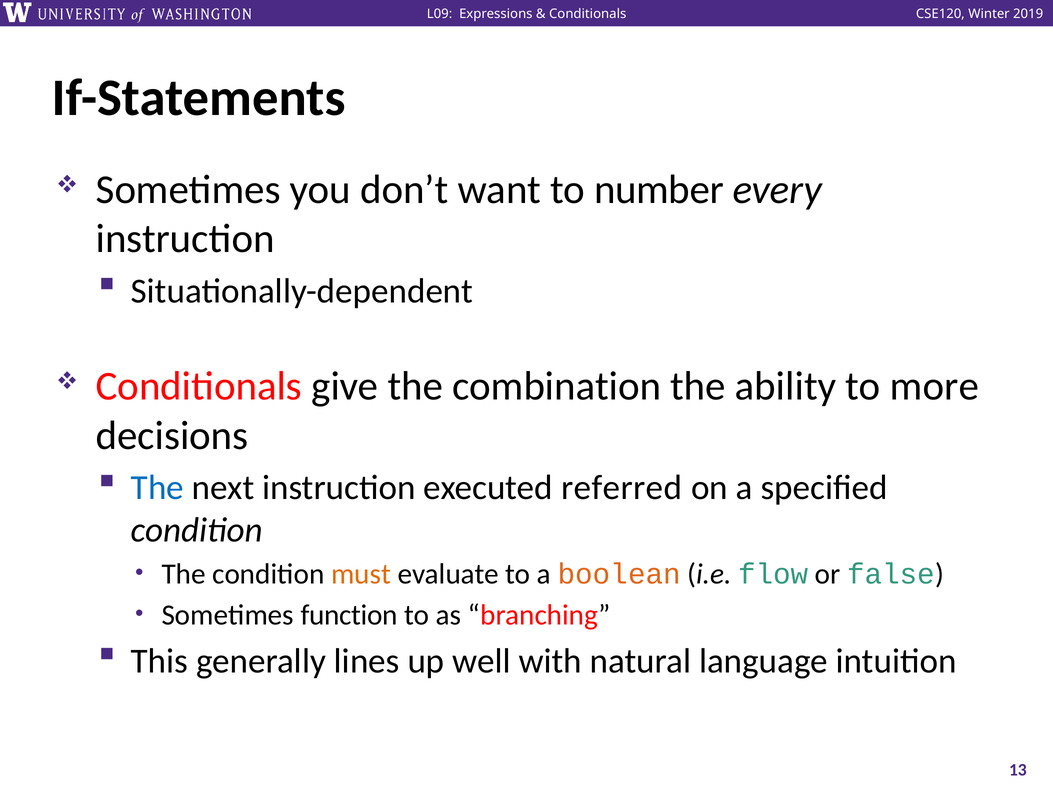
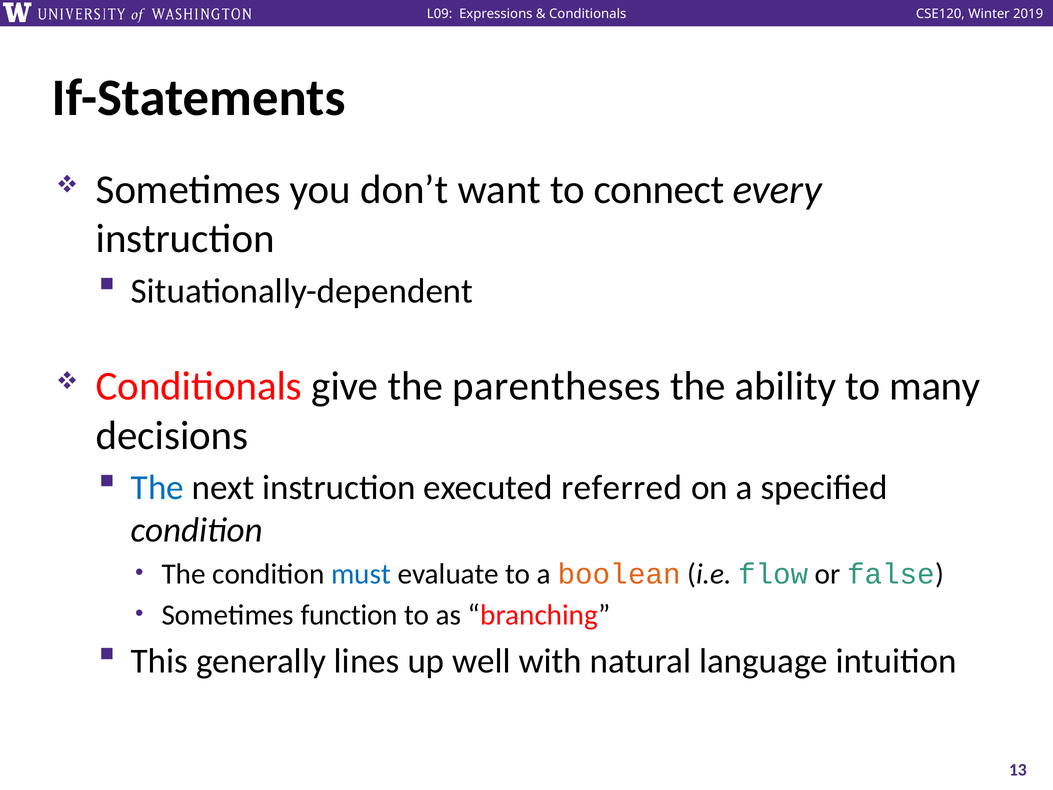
number: number -> connect (659, 190)
combination: combination -> parentheses (557, 386)
more: more -> many (935, 386)
must colour: orange -> blue (361, 574)
